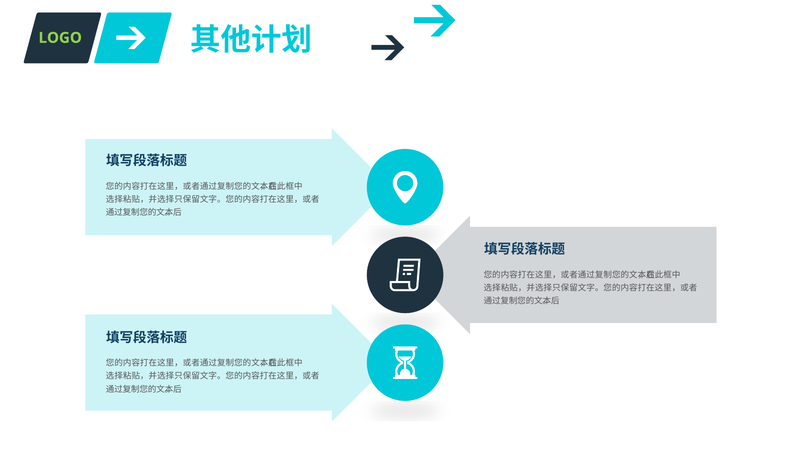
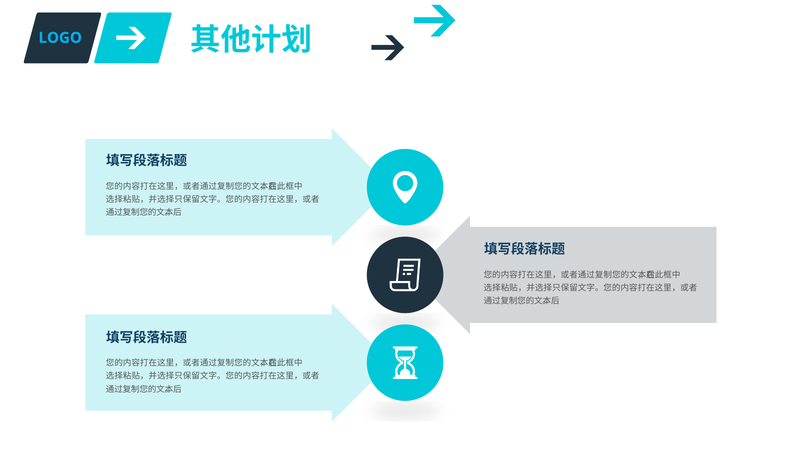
LOGO colour: light green -> light blue (60, 38)
